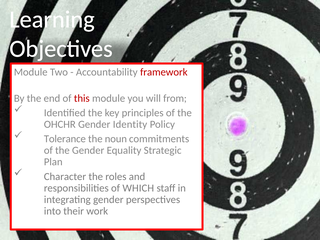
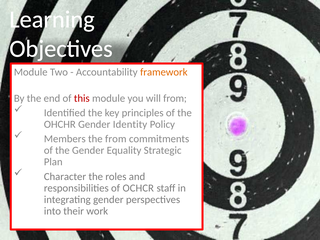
framework colour: red -> orange (164, 72)
Tolerance: Tolerance -> Members (65, 139)
the noun: noun -> from (116, 139)
WHICH: WHICH -> OCHCR (138, 188)
